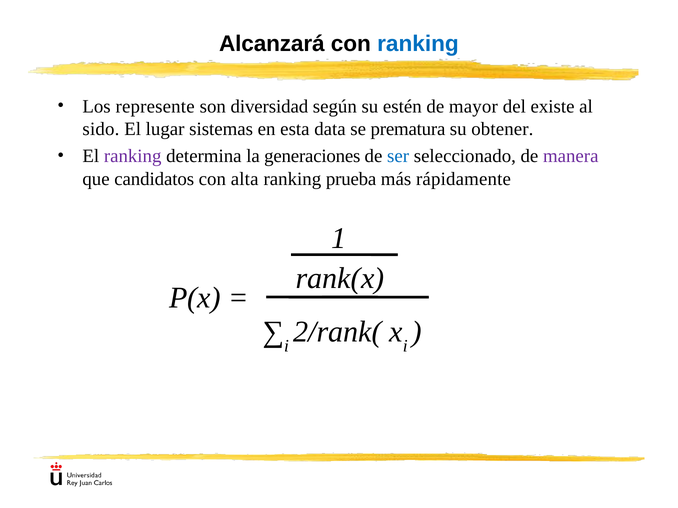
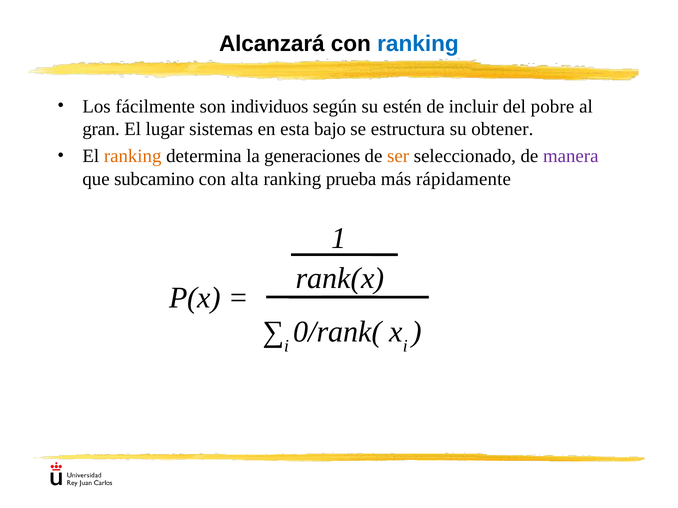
represente: represente -> fácilmente (155, 107)
diversidad: diversidad -> individuos (269, 107)
mayor: mayor -> incluir (473, 107)
existe: existe -> pobre (552, 107)
sido: sido -> gran (101, 129)
data: data -> bajo (330, 129)
prematura: prematura -> estructura (408, 129)
ranking colour: purple -> orange (133, 156)
ser colour: blue -> orange (398, 156)
candidatos: candidatos -> subcamino (154, 179)
2/rank(: 2/rank( -> 0/rank( (338, 332)
